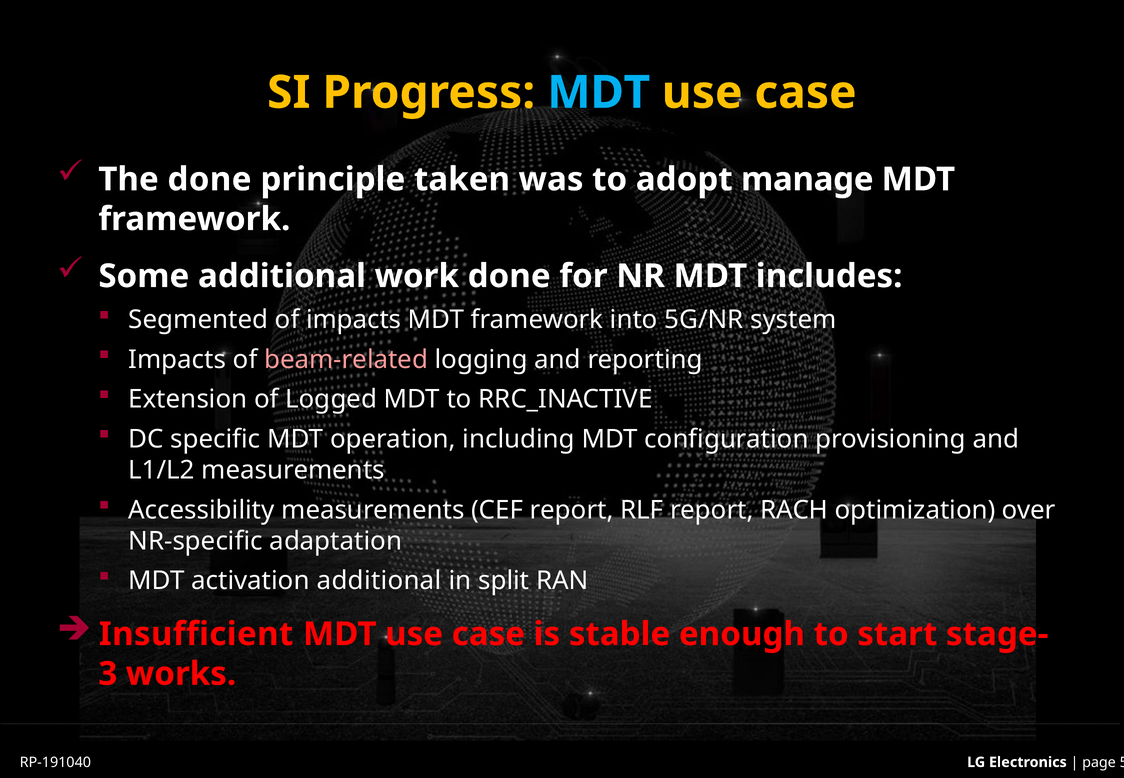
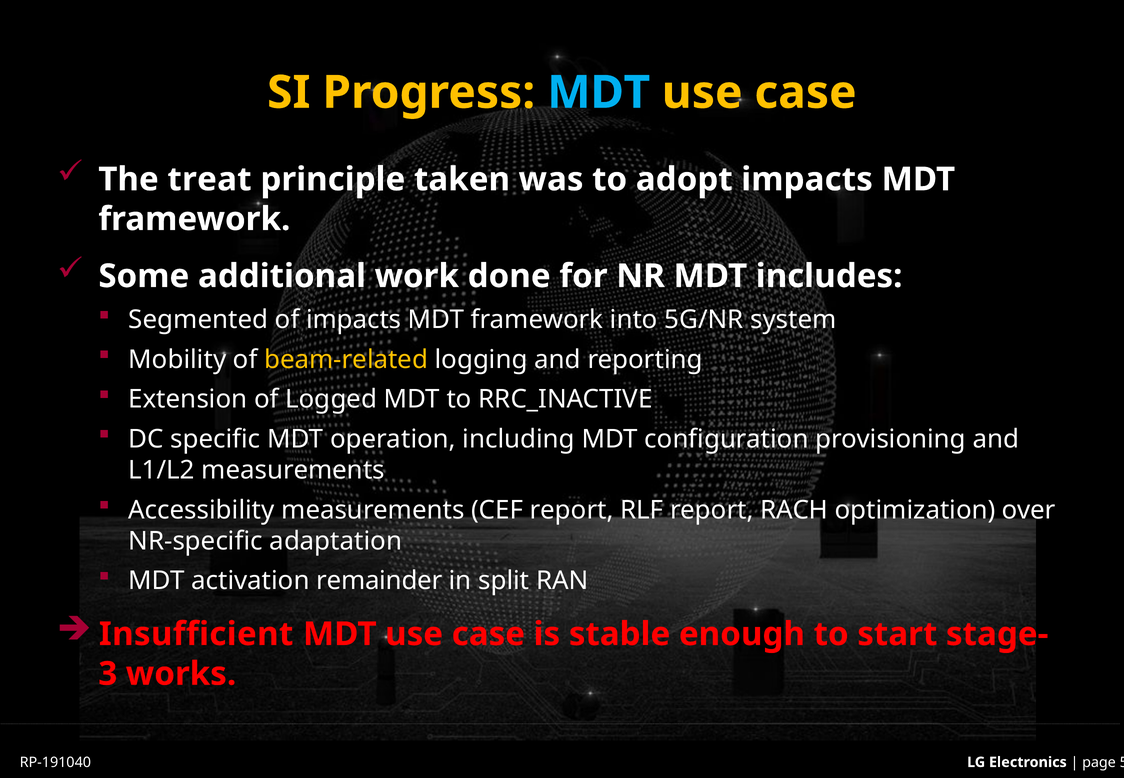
The done: done -> treat (210, 179)
adopt manage: manage -> impacts (807, 179)
Impacts: Impacts -> Mobility (177, 360)
beam-related colour: pink -> yellow (346, 360)
activation additional: additional -> remainder (379, 581)
